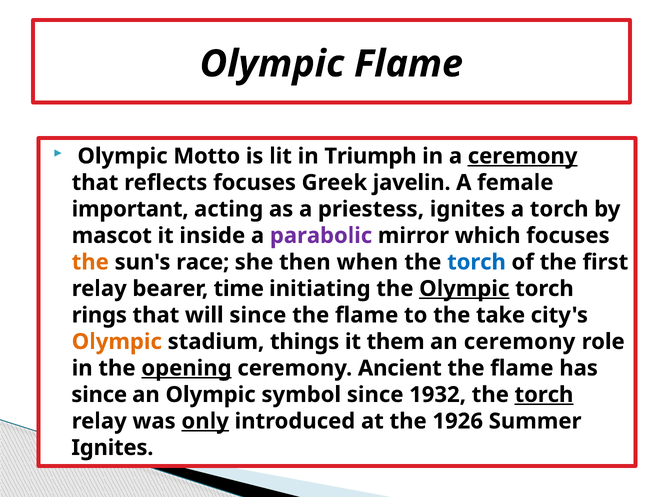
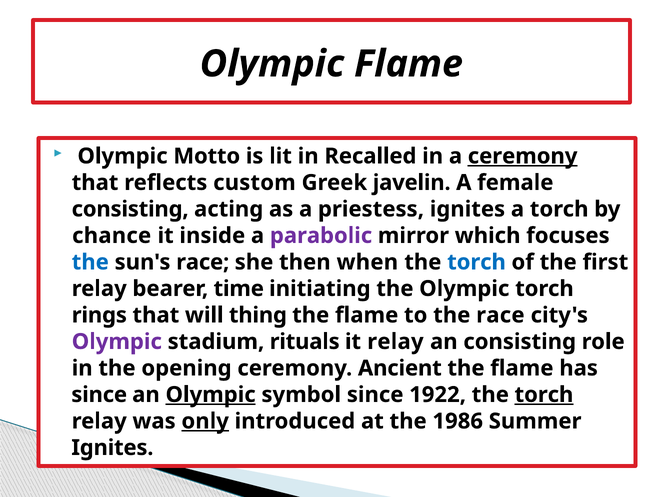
Triumph: Triumph -> Recalled (370, 156)
reflects focuses: focuses -> custom (254, 183)
important: important -> consisting (130, 209)
mascot: mascot -> chance (112, 236)
the colour: orange -> blue (90, 262)
Olympic underline: present -> none (464, 289)
will since: since -> thing (258, 315)
the take: take -> race (500, 315)
Olympic colour: orange -> purple (117, 342)
things: things -> rituals (305, 342)
it them: them -> relay (395, 342)
an ceremony: ceremony -> consisting (520, 342)
opening underline: present -> none (186, 368)
Olympic underline: none -> present (211, 395)
1932: 1932 -> 1922 (438, 395)
1926: 1926 -> 1986 (458, 421)
